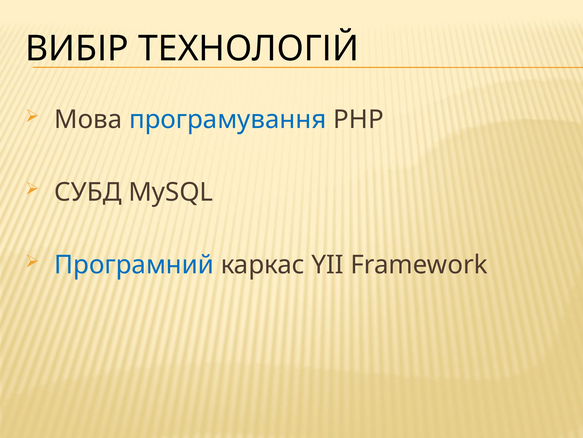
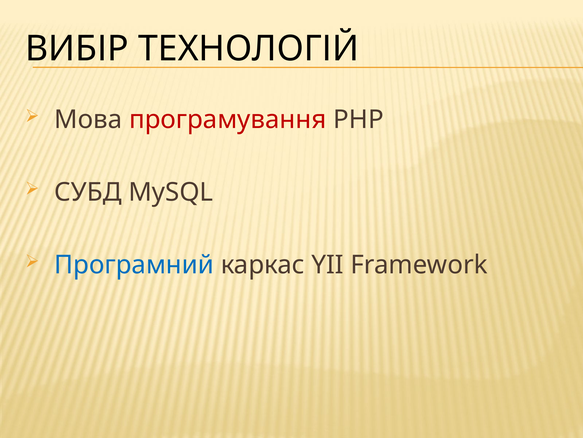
програмування colour: blue -> red (228, 119)
